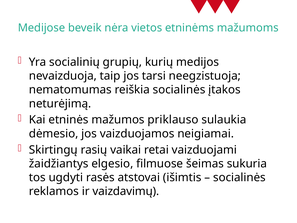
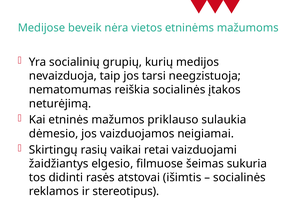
ugdyti: ugdyti -> didinti (66, 177)
vaizdavimų: vaizdavimų -> stereotipus (126, 191)
